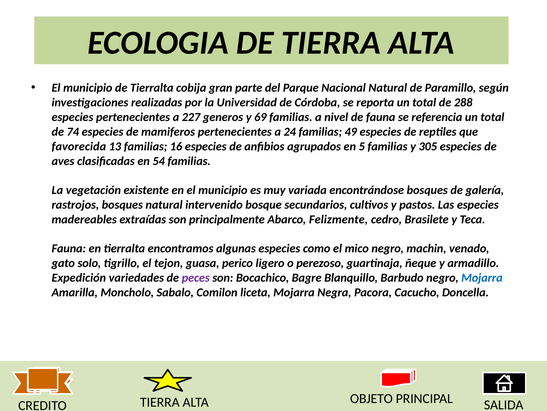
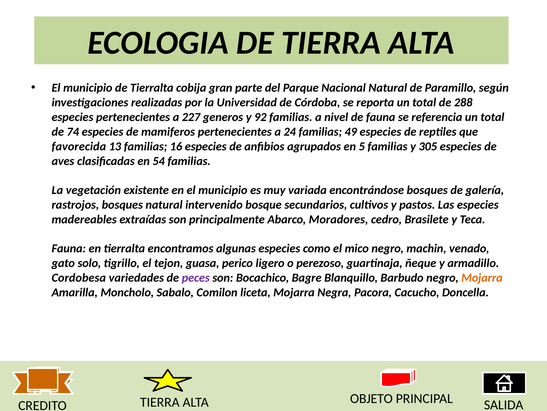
69: 69 -> 92 (260, 117)
Felizmente: Felizmente -> Moradores (339, 219)
Expedición: Expedición -> Cordobesa (79, 277)
Mojarra colour: blue -> orange (482, 277)
